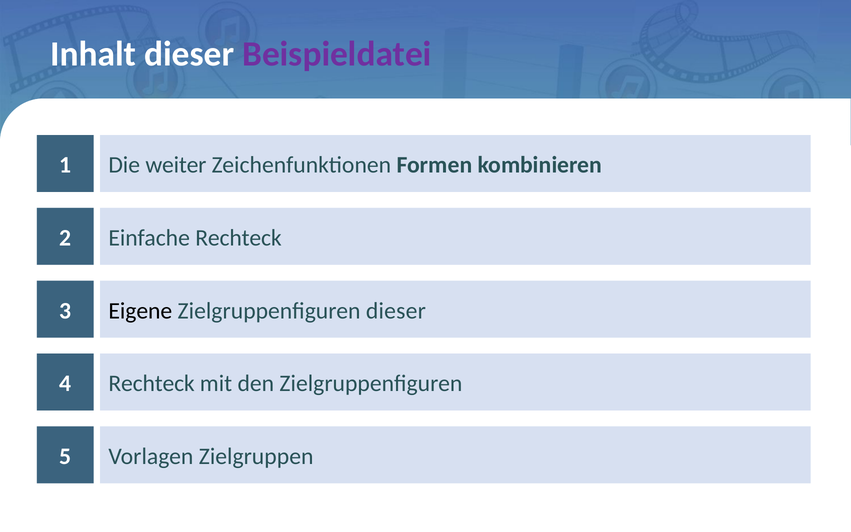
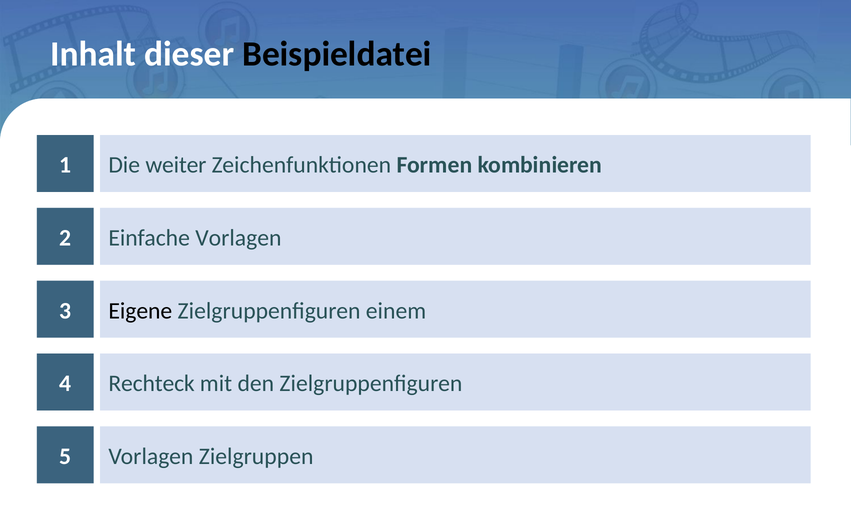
Beispieldatei colour: purple -> black (337, 54)
Einfache Rechteck: Rechteck -> Vorlagen (238, 238)
Zielgruppenfiguren dieser: dieser -> einem (396, 311)
